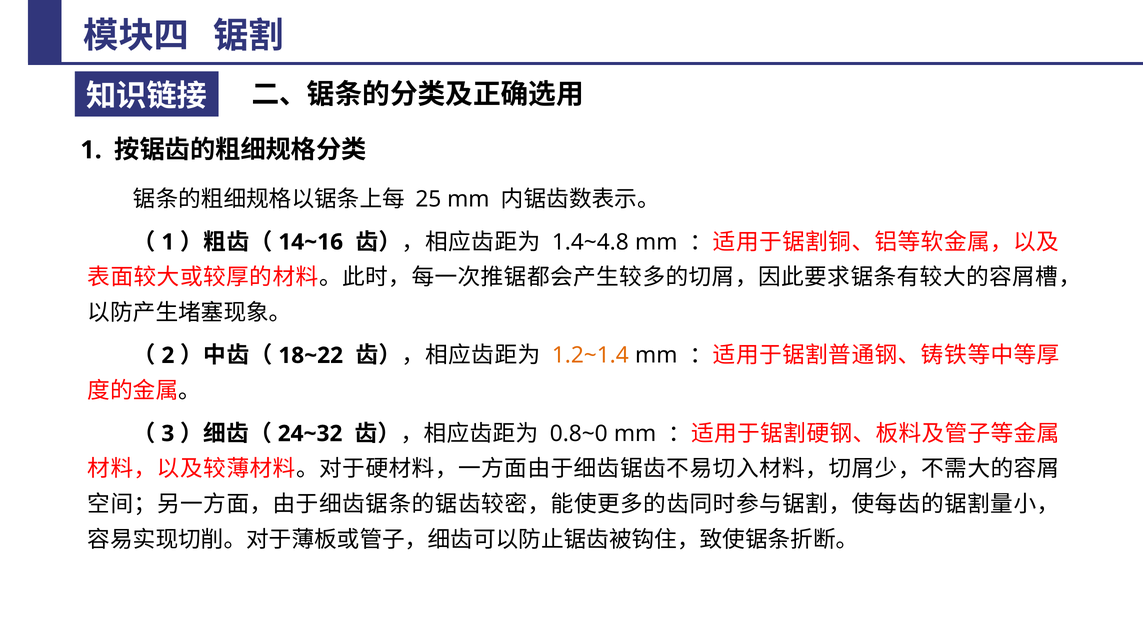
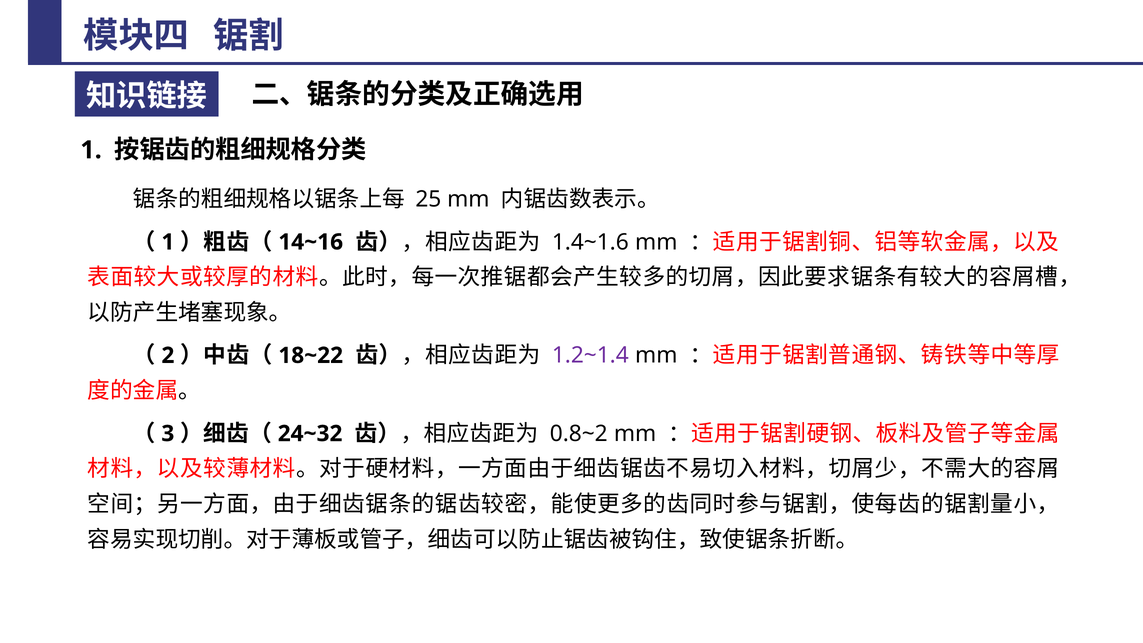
1.4~4.8: 1.4~4.8 -> 1.4~1.6 (590, 242)
1.2~1.4 colour: orange -> purple (590, 355)
0.8~0: 0.8~0 -> 0.8~2 (579, 434)
